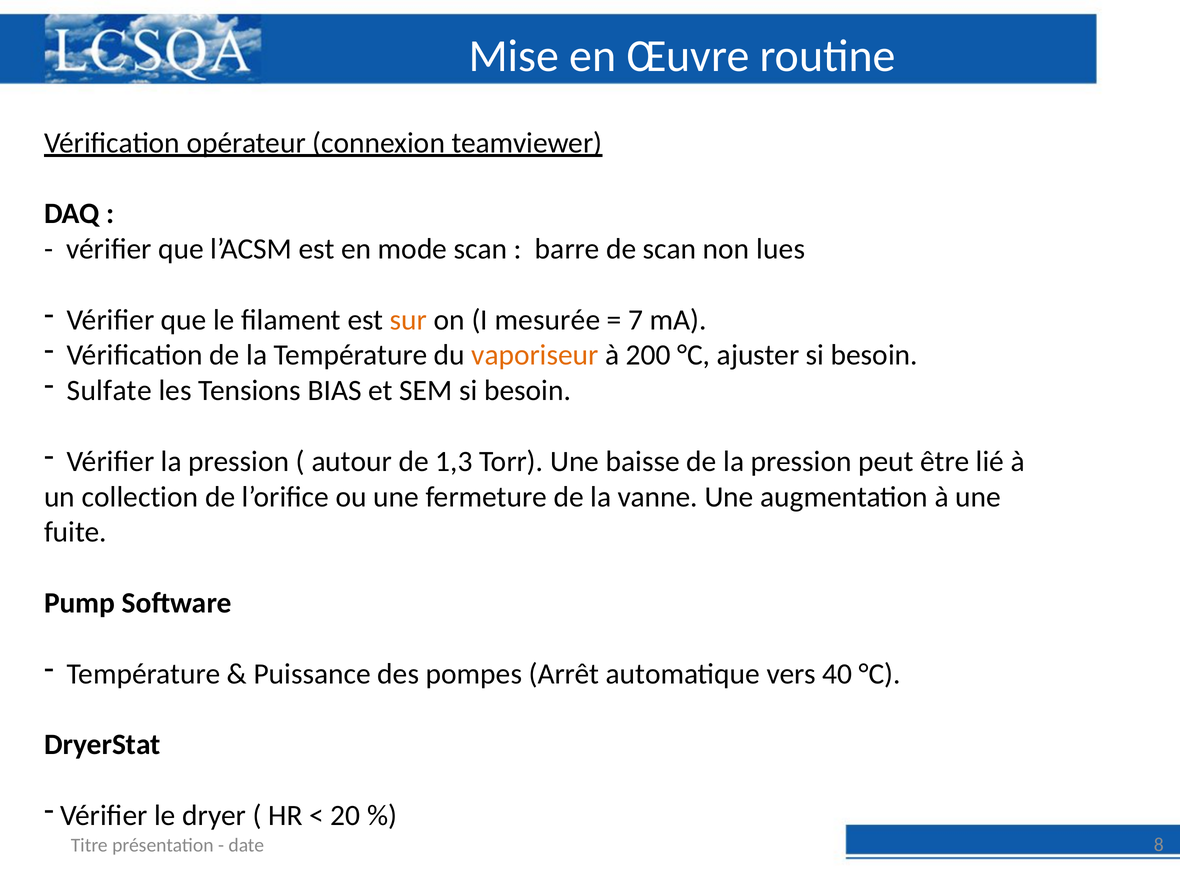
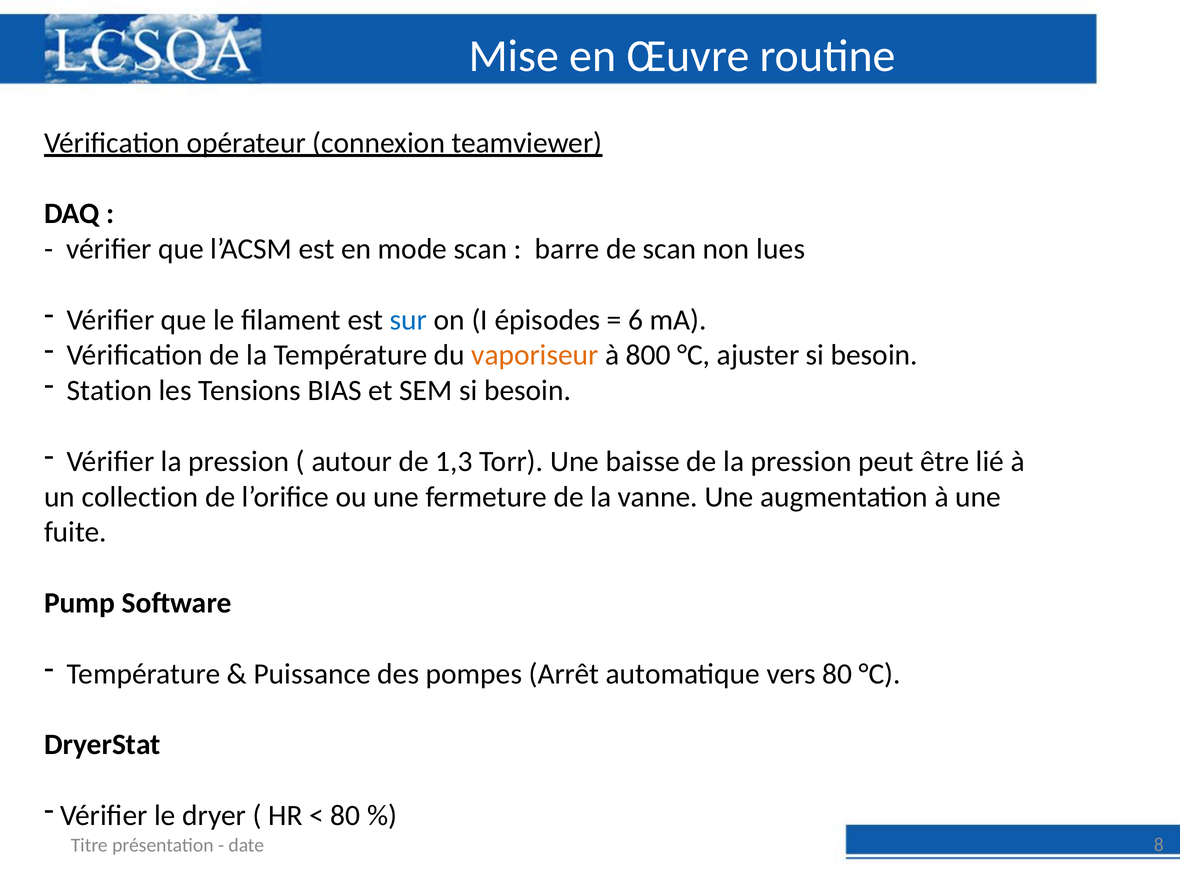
sur colour: orange -> blue (409, 320)
mesurée: mesurée -> épisodes (547, 320)
7: 7 -> 6 (636, 320)
200: 200 -> 800 (648, 355)
Sulfate: Sulfate -> Station (109, 391)
vers 40: 40 -> 80 (837, 674)
20: 20 -> 80 (345, 815)
